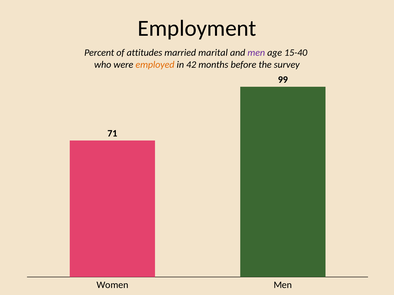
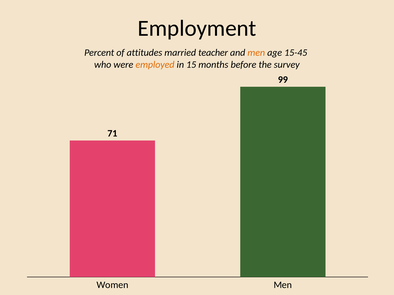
marital: marital -> teacher (213, 53)
men colour: purple -> orange (256, 53)
15-40: 15-40 -> 15-45 (296, 53)
42: 42 -> 15 (191, 65)
